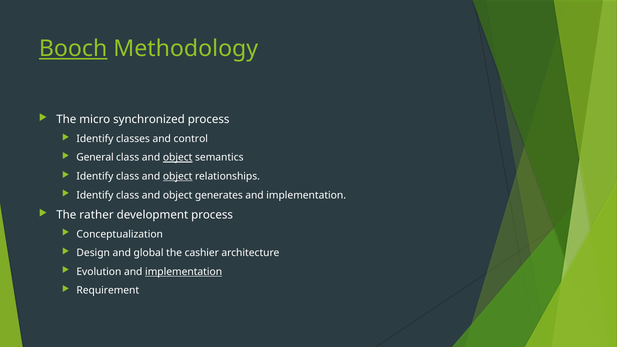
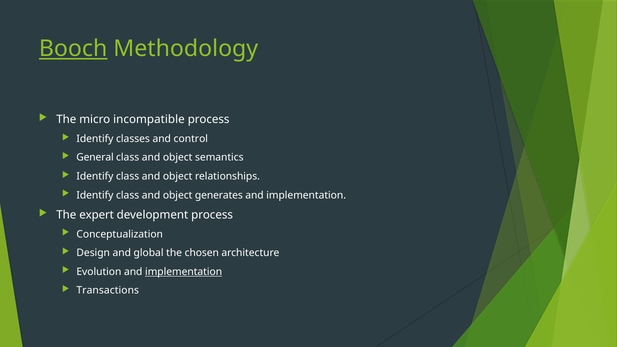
synchronized: synchronized -> incompatible (149, 119)
object underline: present -> none (178, 158)
object underline: present -> none (178, 176)
rather: rather -> expert (97, 215)
cashier: cashier -> chosen (202, 253)
Requirement: Requirement -> Transactions (108, 291)
